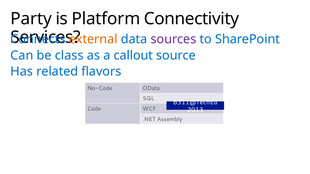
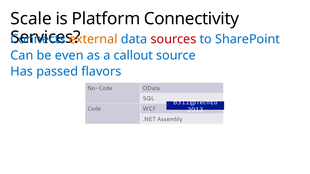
Party: Party -> Scale (31, 19)
sources colour: purple -> red (174, 39)
class: class -> even (69, 55)
related: related -> passed (57, 72)
